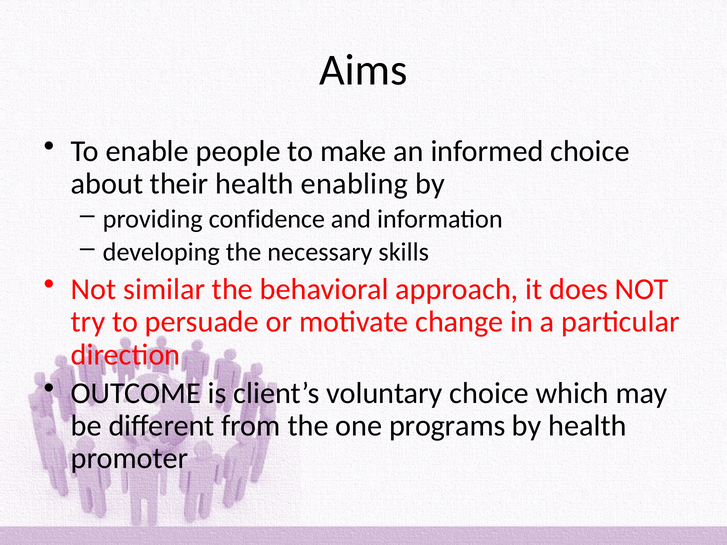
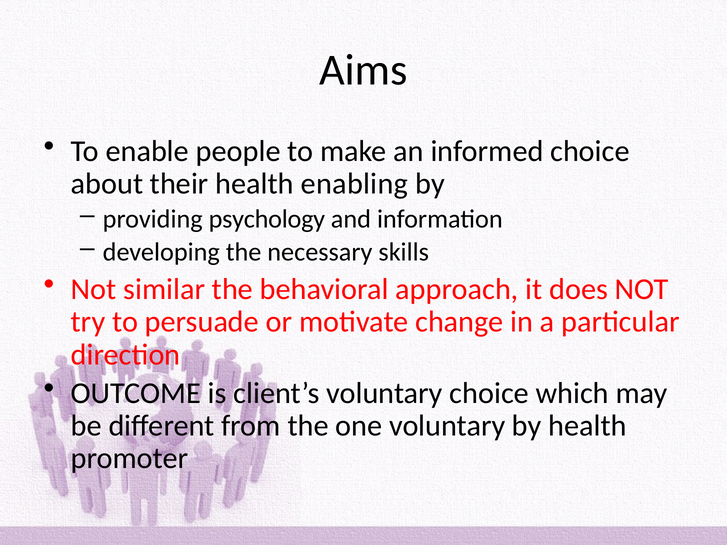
confidence: confidence -> psychology (267, 219)
one programs: programs -> voluntary (447, 426)
